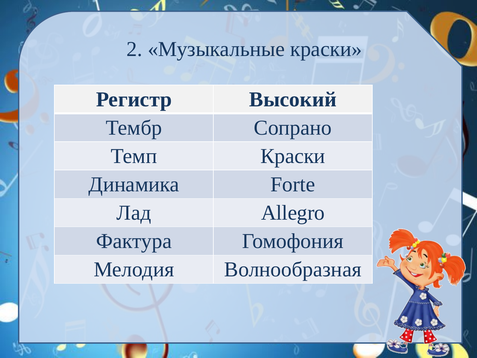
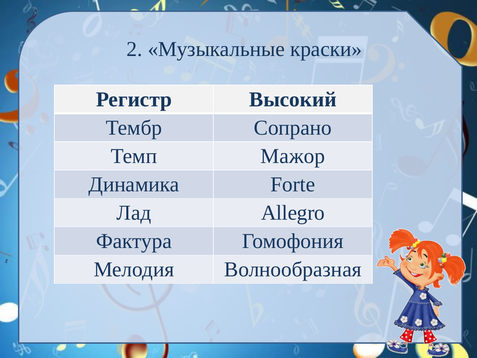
Темп Краски: Краски -> Мажор (293, 156)
